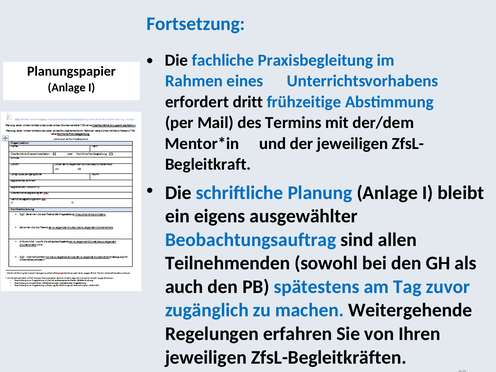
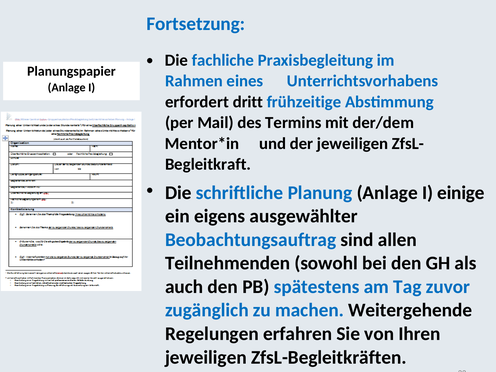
bleibt: bleibt -> einige (461, 193)
